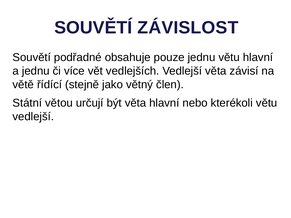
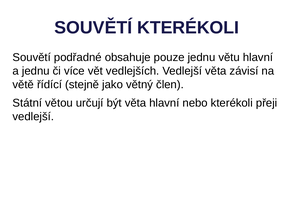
SOUVĚTÍ ZÁVISLOST: ZÁVISLOST -> KTERÉKOLI (188, 28)
kterékoli větu: větu -> přeji (267, 103)
